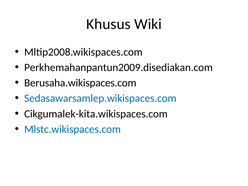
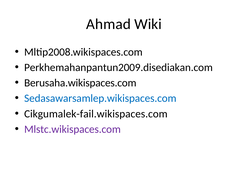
Khusus: Khusus -> Ahmad (108, 24)
Cikgumalek-kita.wikispaces.com: Cikgumalek-kita.wikispaces.com -> Cikgumalek-fail.wikispaces.com (96, 114)
Mlstc.wikispaces.com colour: blue -> purple (72, 129)
